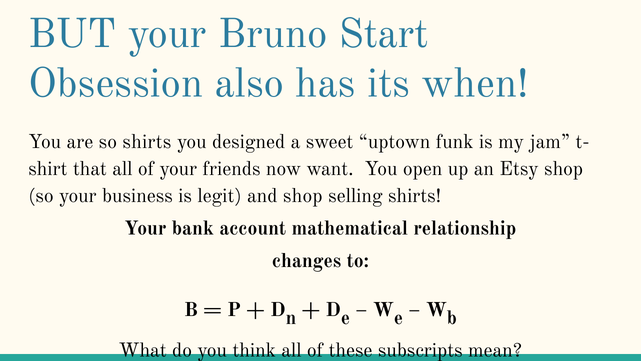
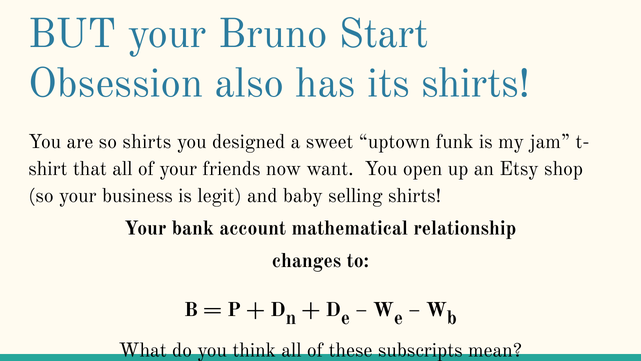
its when: when -> shirts (476, 83)
and shop: shop -> baby (303, 196)
